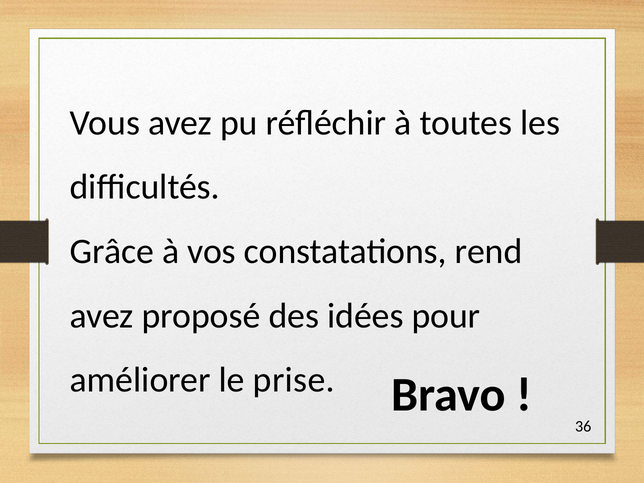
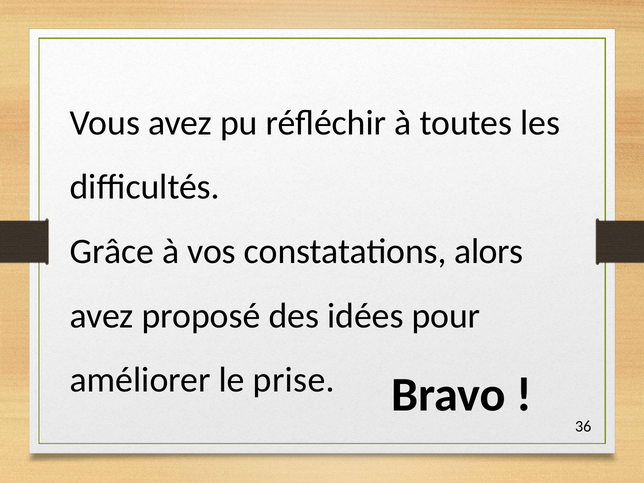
rend: rend -> alors (489, 251)
